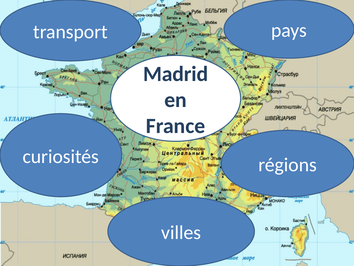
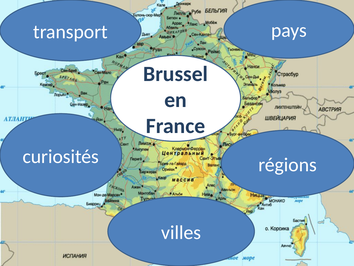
Madrid: Madrid -> Brussel (176, 74)
